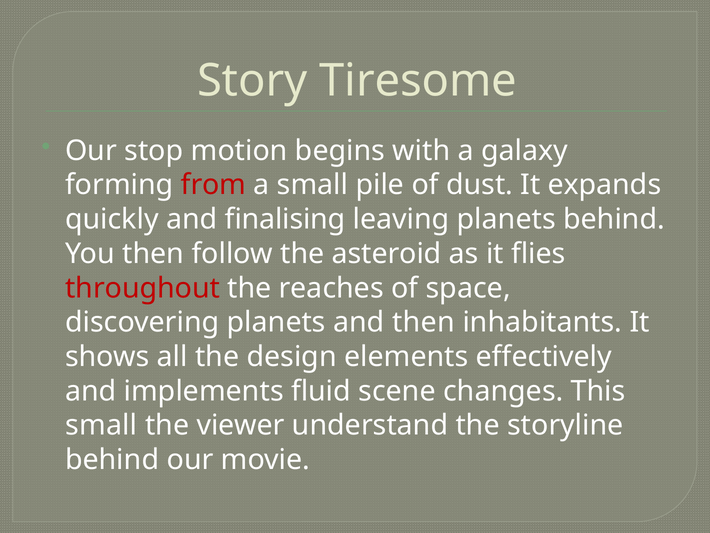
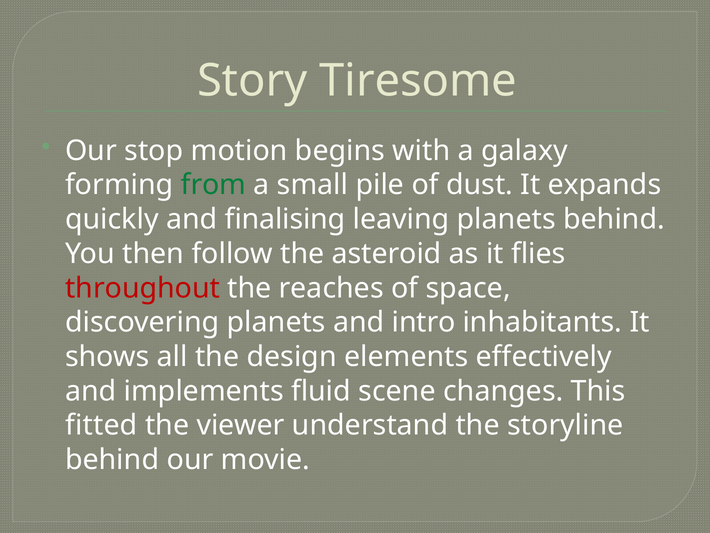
from colour: red -> green (214, 185)
and then: then -> intro (424, 322)
small: small -> fitted (101, 425)
